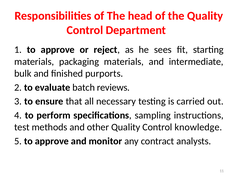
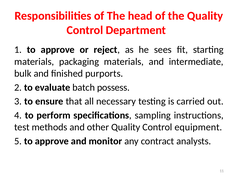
reviews: reviews -> possess (113, 87)
knowledge: knowledge -> equipment (198, 127)
